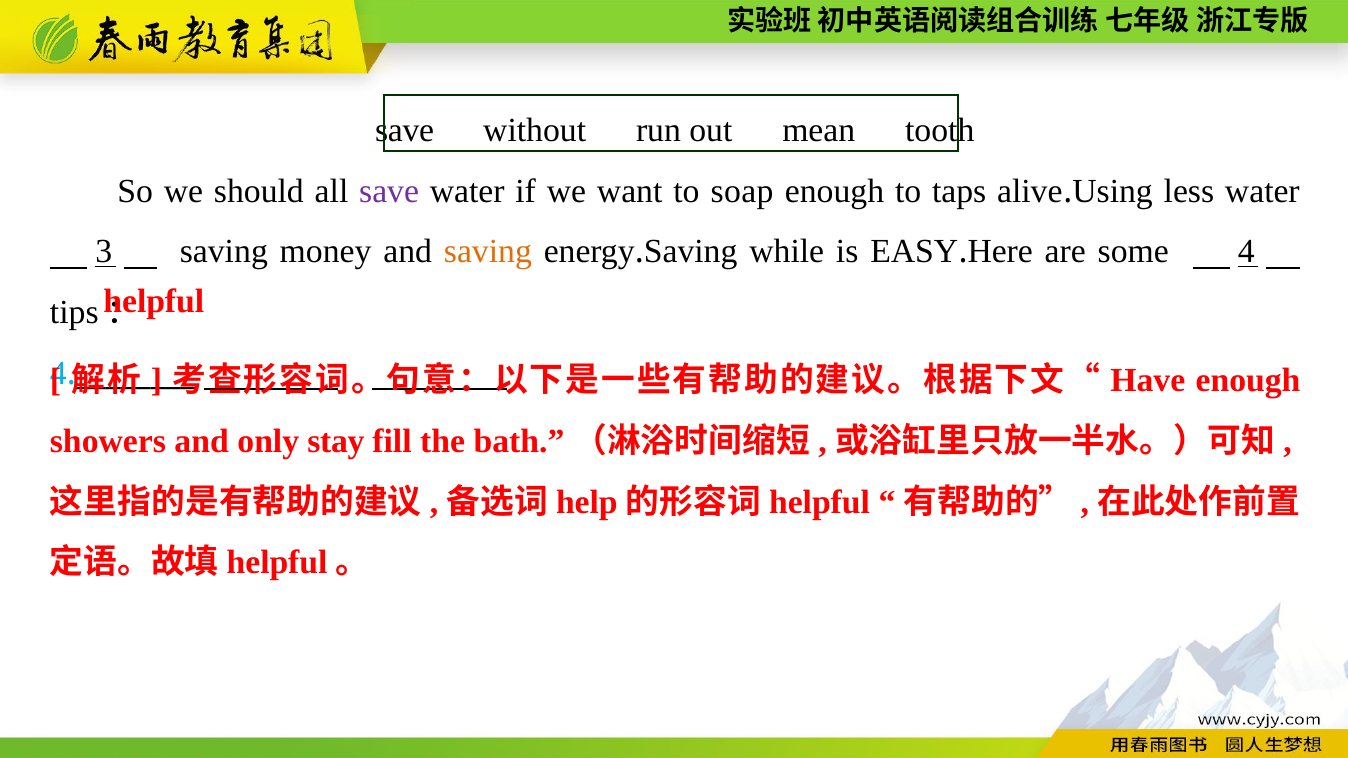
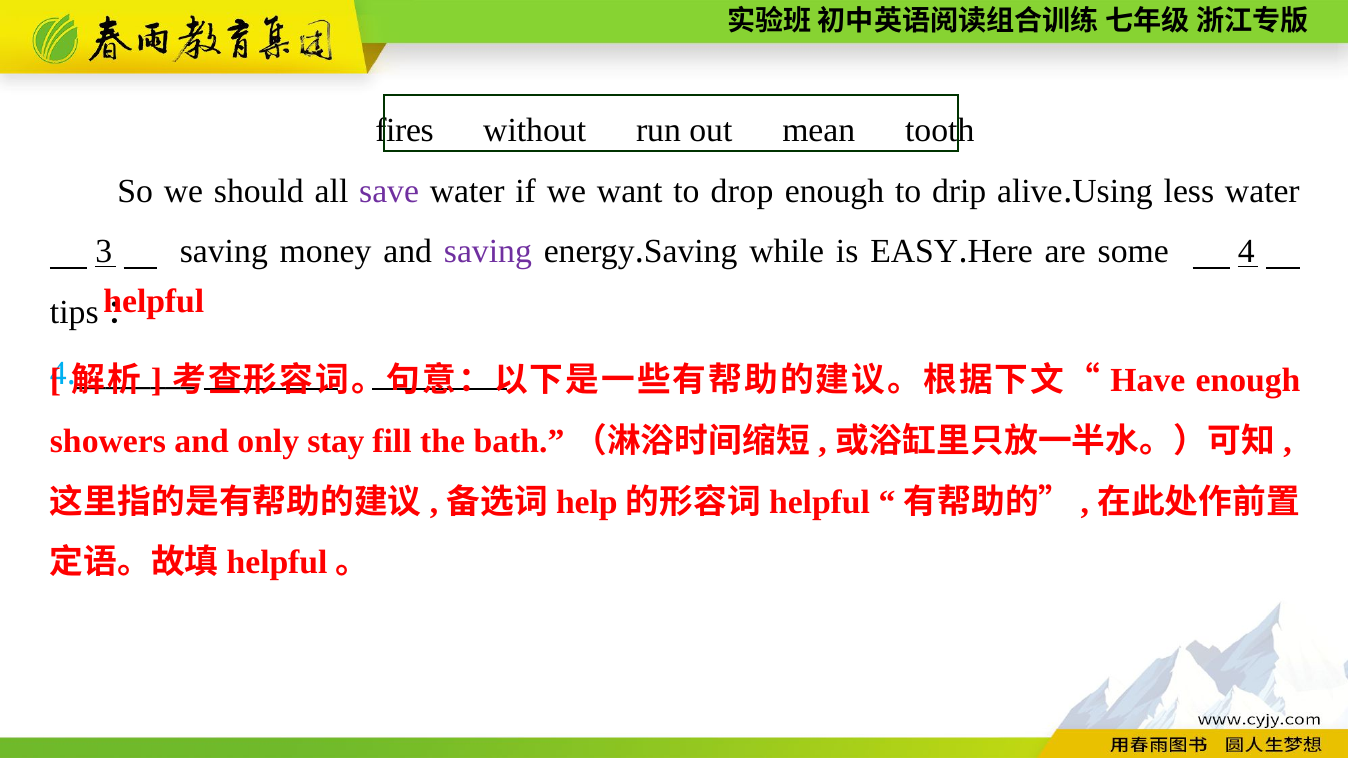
save: save -> fires (405, 130)
soap: soap -> drop (742, 191)
taps: taps -> drip (959, 191)
saving colour: orange -> purple (488, 252)
